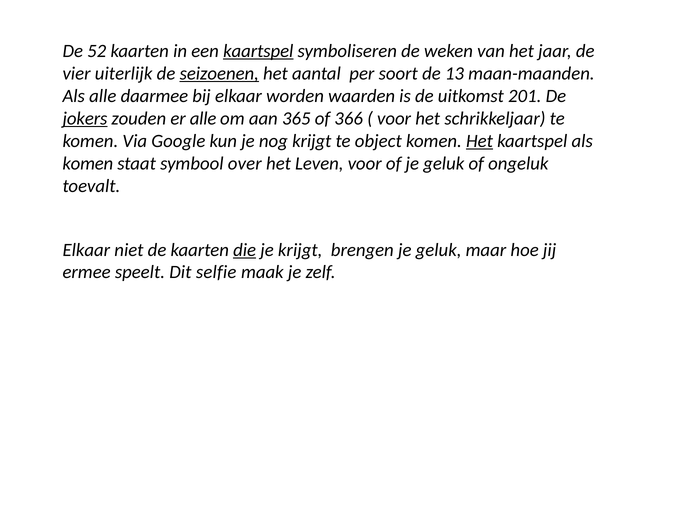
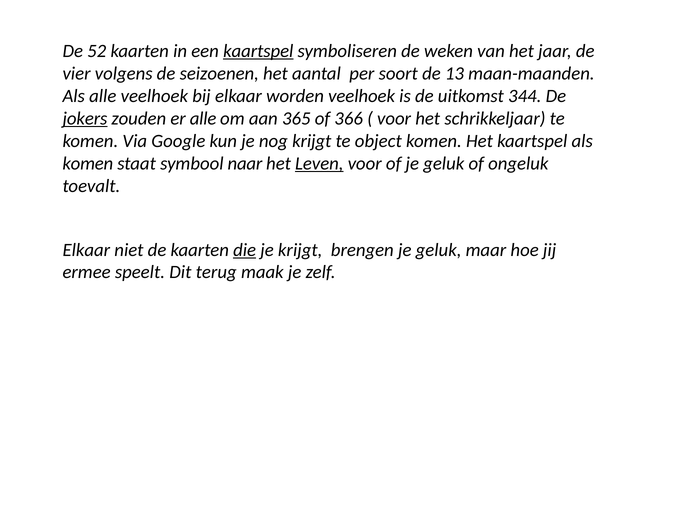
uiterlijk: uiterlijk -> volgens (124, 74)
seizoenen underline: present -> none (219, 74)
alle daarmee: daarmee -> veelhoek (154, 96)
worden waarden: waarden -> veelhoek (362, 96)
201: 201 -> 344 (525, 96)
Het underline: present -> none (479, 141)
over: over -> naar (245, 164)
Leven underline: none -> present (319, 164)
selfie: selfie -> terug (216, 272)
